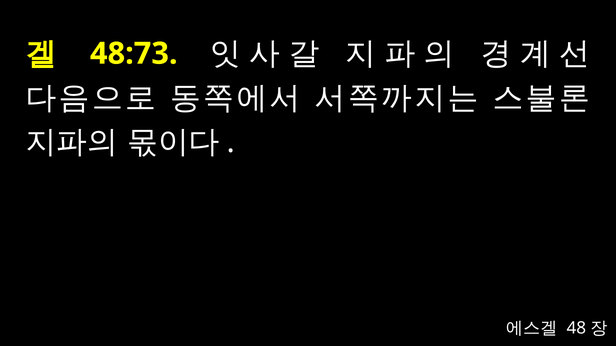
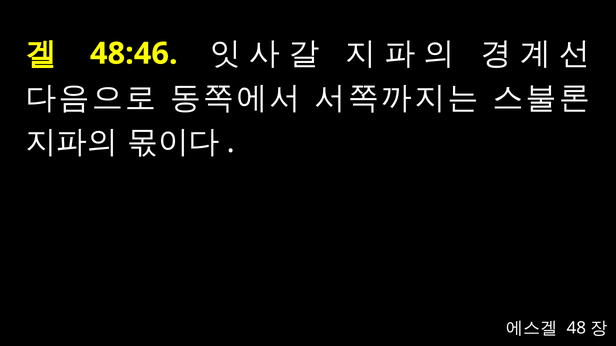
48:73: 48:73 -> 48:46 (134, 54)
